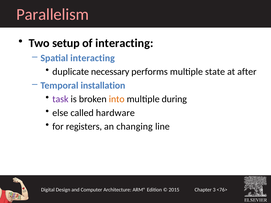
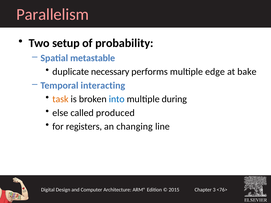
of interacting: interacting -> probability (124, 43)
Spatial interacting: interacting -> metastable (93, 58)
state: state -> edge (215, 72)
after: after -> bake (247, 72)
installation: installation -> interacting (103, 86)
task colour: purple -> orange (60, 99)
into colour: orange -> blue (117, 99)
hardware: hardware -> produced (115, 113)
